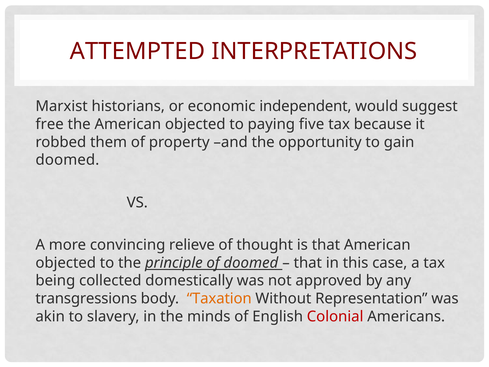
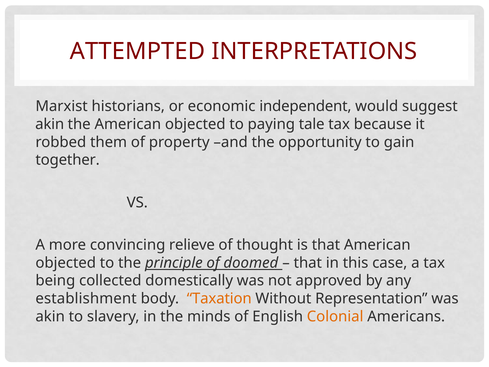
free: free -> akin (50, 124)
five: five -> tale (312, 124)
doomed: doomed -> together (68, 160)
transgressions: transgressions -> establishment (86, 298)
Colonial colour: red -> orange (335, 316)
